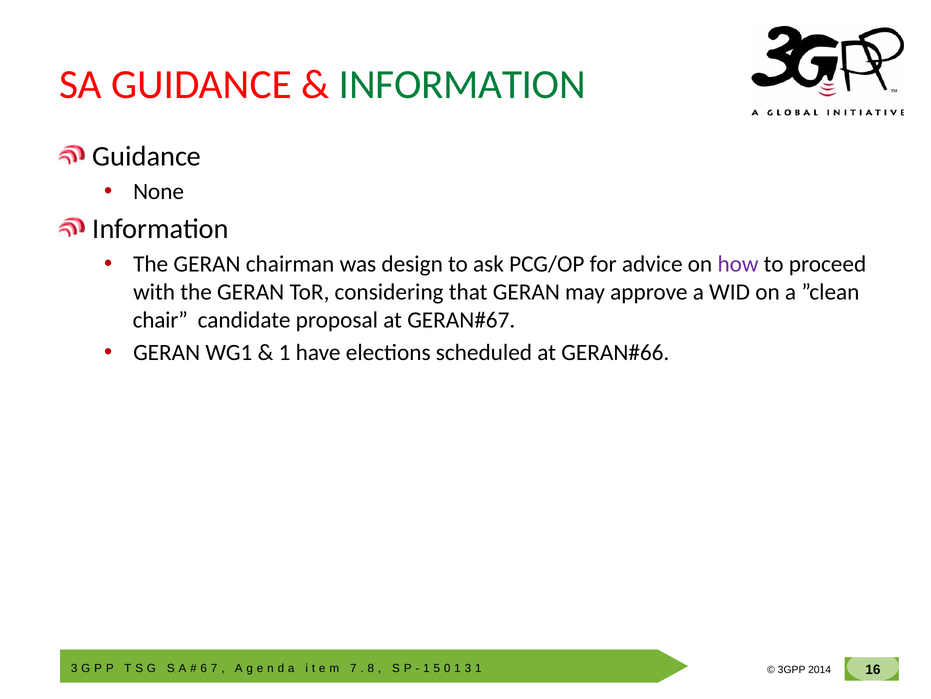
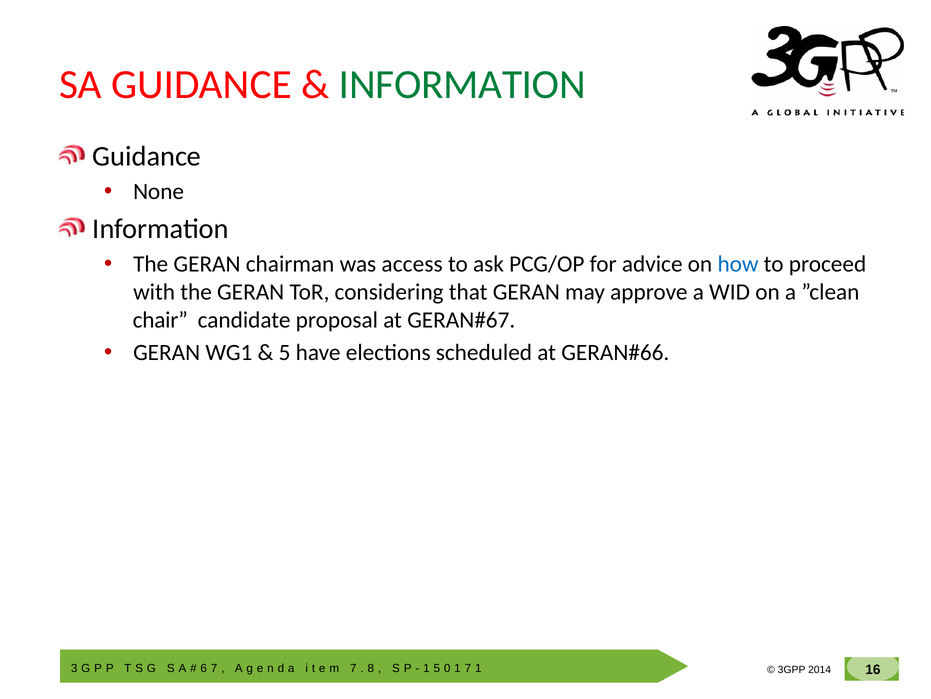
design: design -> access (412, 264)
how colour: purple -> blue (738, 264)
1: 1 -> 5 (285, 352)
3: 3 -> 7 (468, 668)
